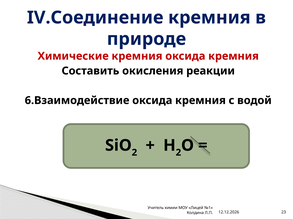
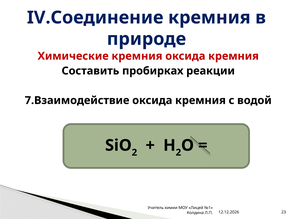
окисления: окисления -> пробирках (153, 71)
6.Взаимодействие: 6.Взаимодействие -> 7.Взаимодействие (77, 101)
